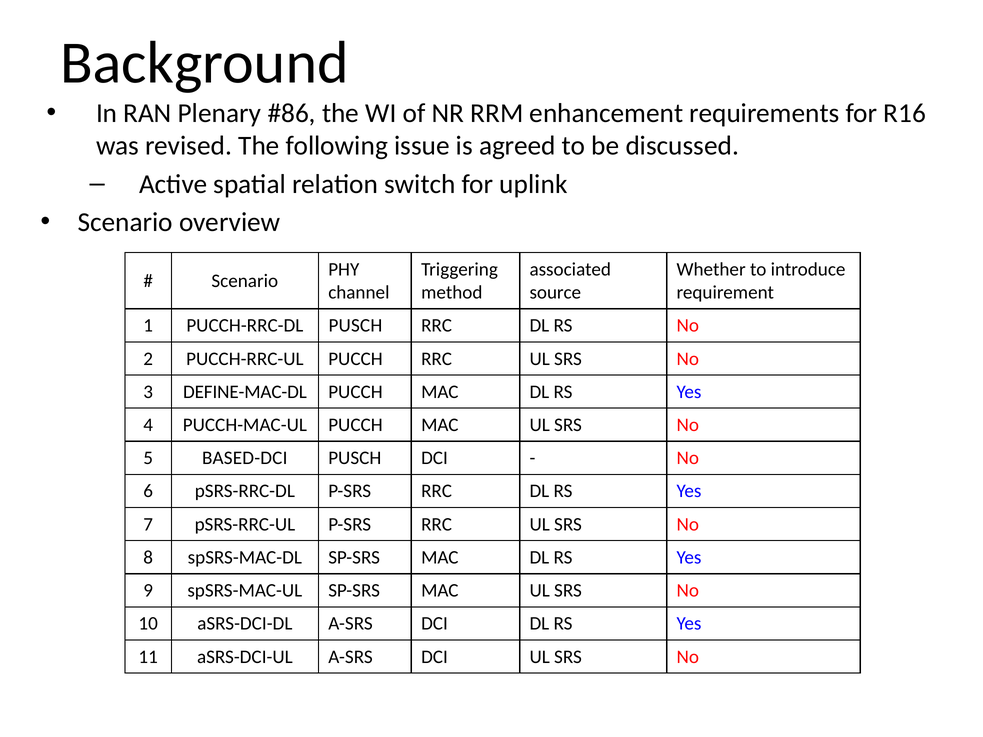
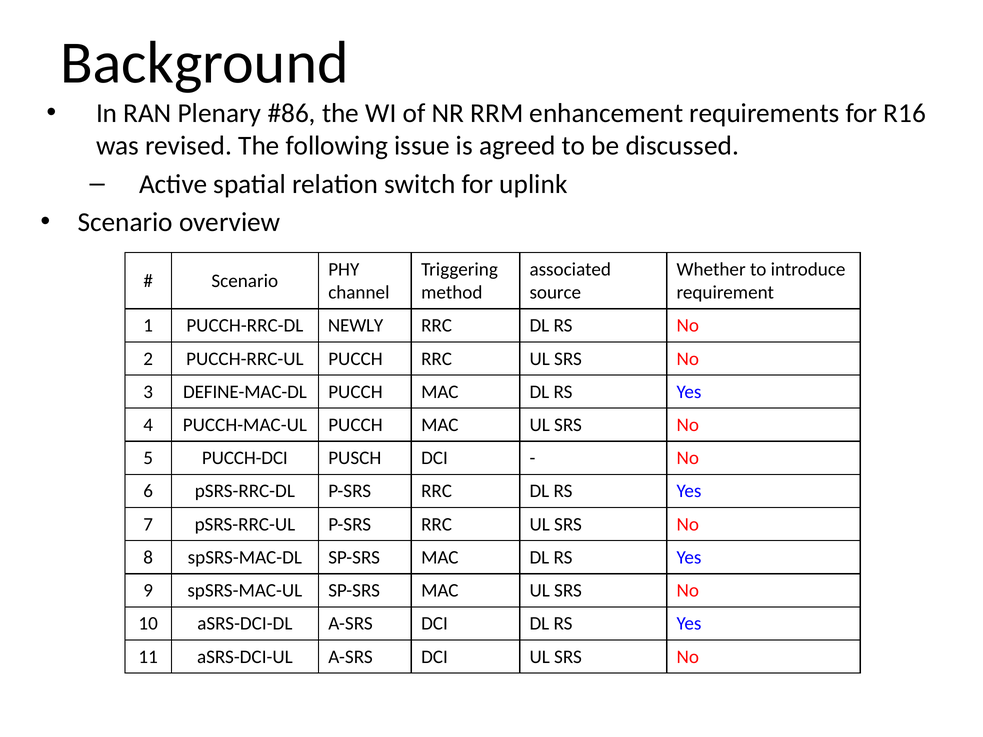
PUCCH-RRC-DL PUSCH: PUSCH -> NEWLY (356, 326)
BASED-DCI: BASED-DCI -> PUCCH-DCI (245, 458)
